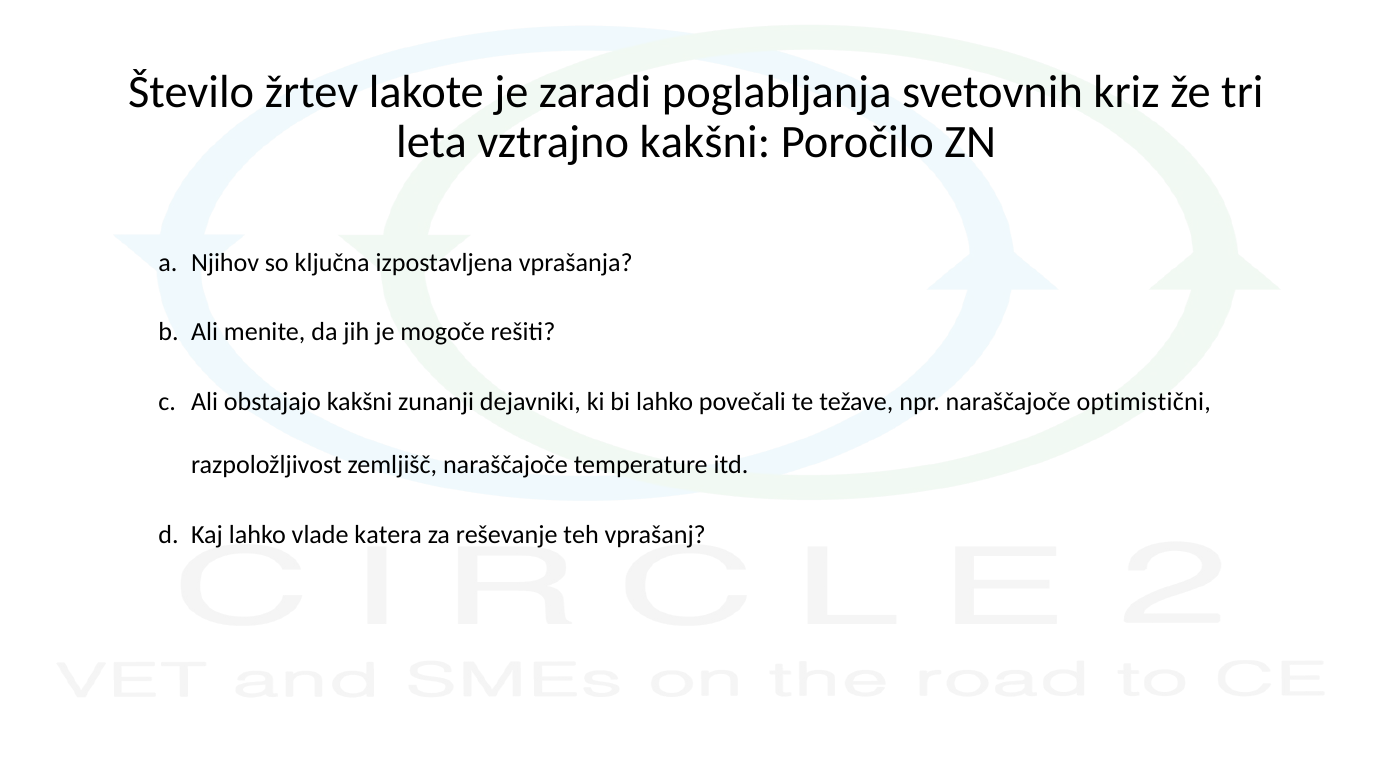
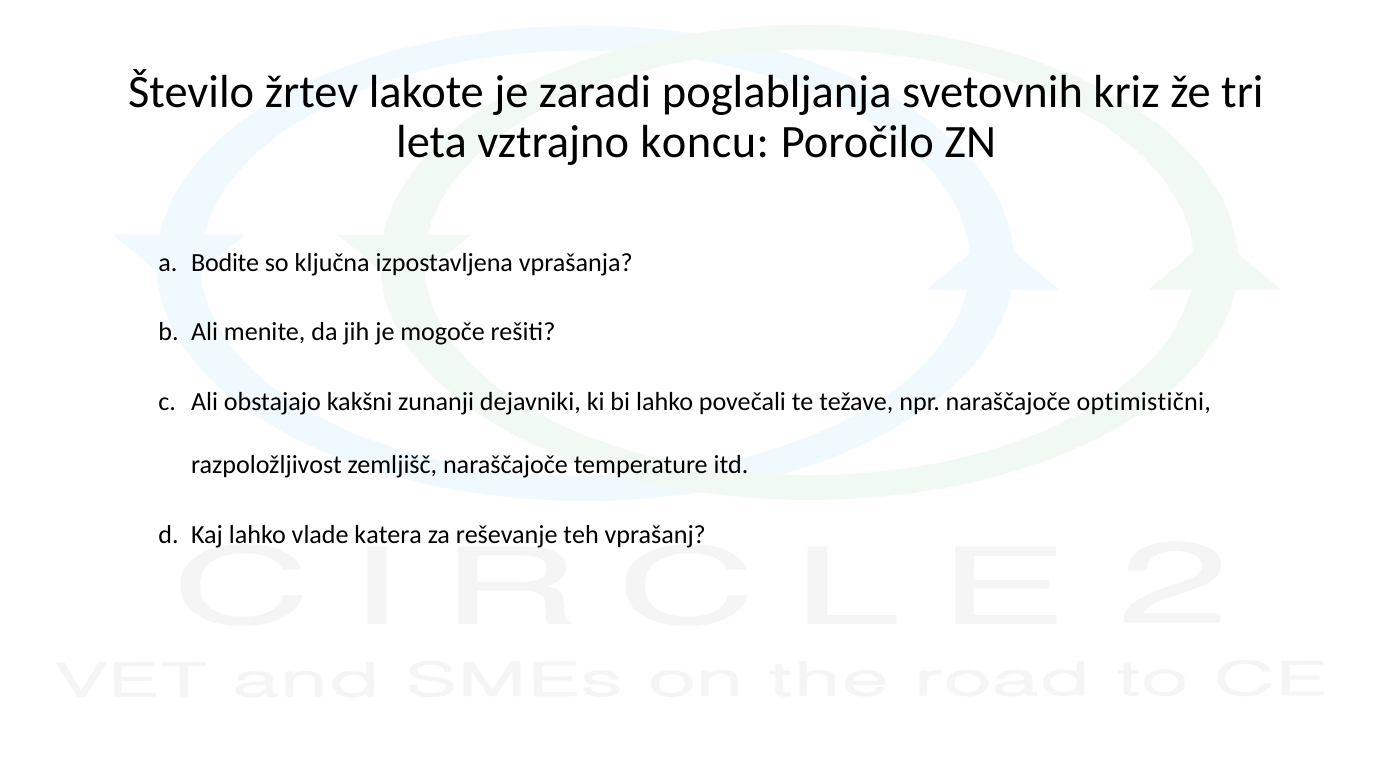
vztrajno kakšni: kakšni -> koncu (705, 142)
Njihov: Njihov -> Bodite (225, 263)
